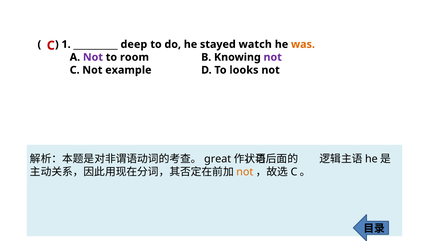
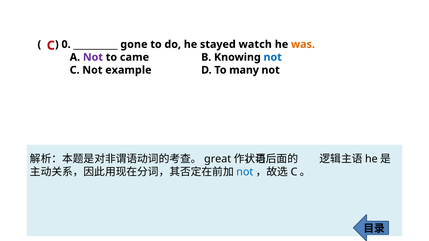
1: 1 -> 0 (66, 44)
deep: deep -> gone (134, 44)
room: room -> came (134, 57)
not colour: purple -> blue (273, 57)
looks: looks -> many (244, 70)
not colour: orange -> blue (245, 172)
